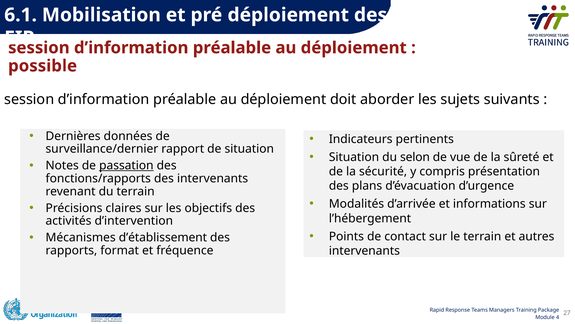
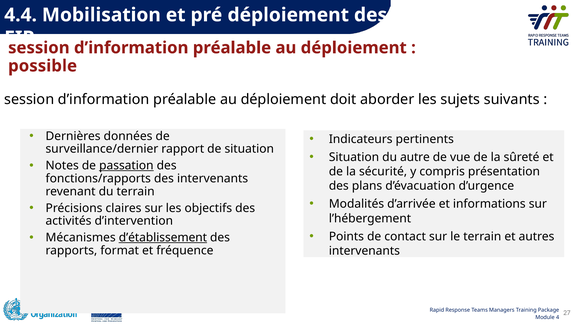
6.1: 6.1 -> 4.4 (21, 15)
selon: selon -> autre (415, 157)
d’établissement underline: none -> present (163, 237)
